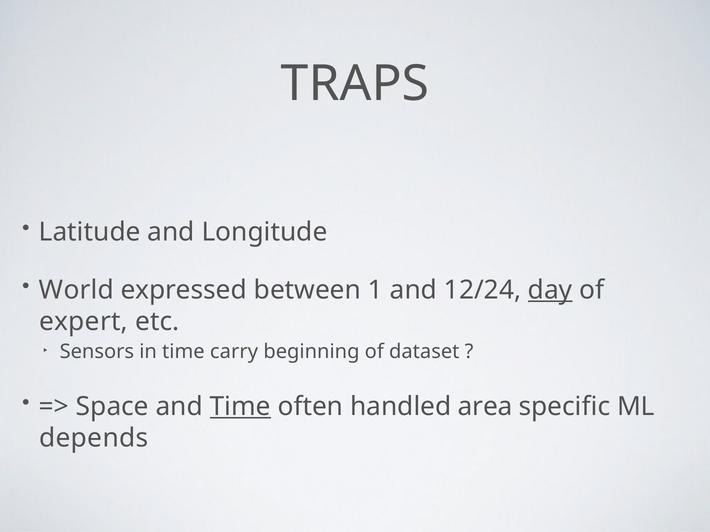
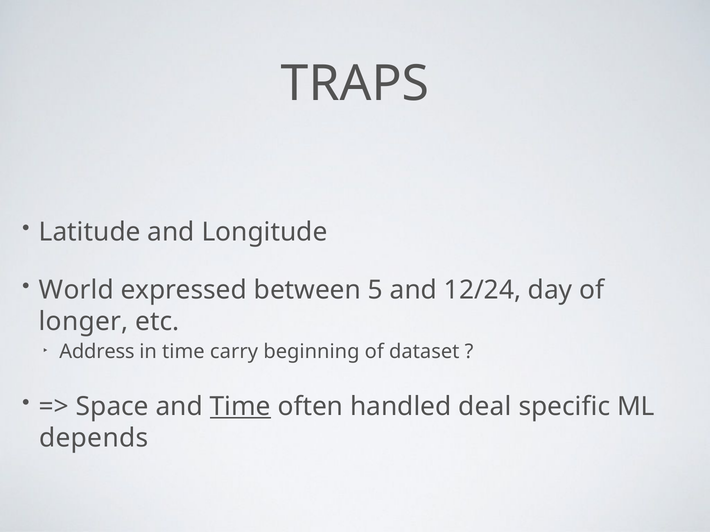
1: 1 -> 5 (375, 290)
day underline: present -> none (550, 290)
expert: expert -> longer (84, 322)
Sensors: Sensors -> Address (97, 352)
area: area -> deal (485, 407)
